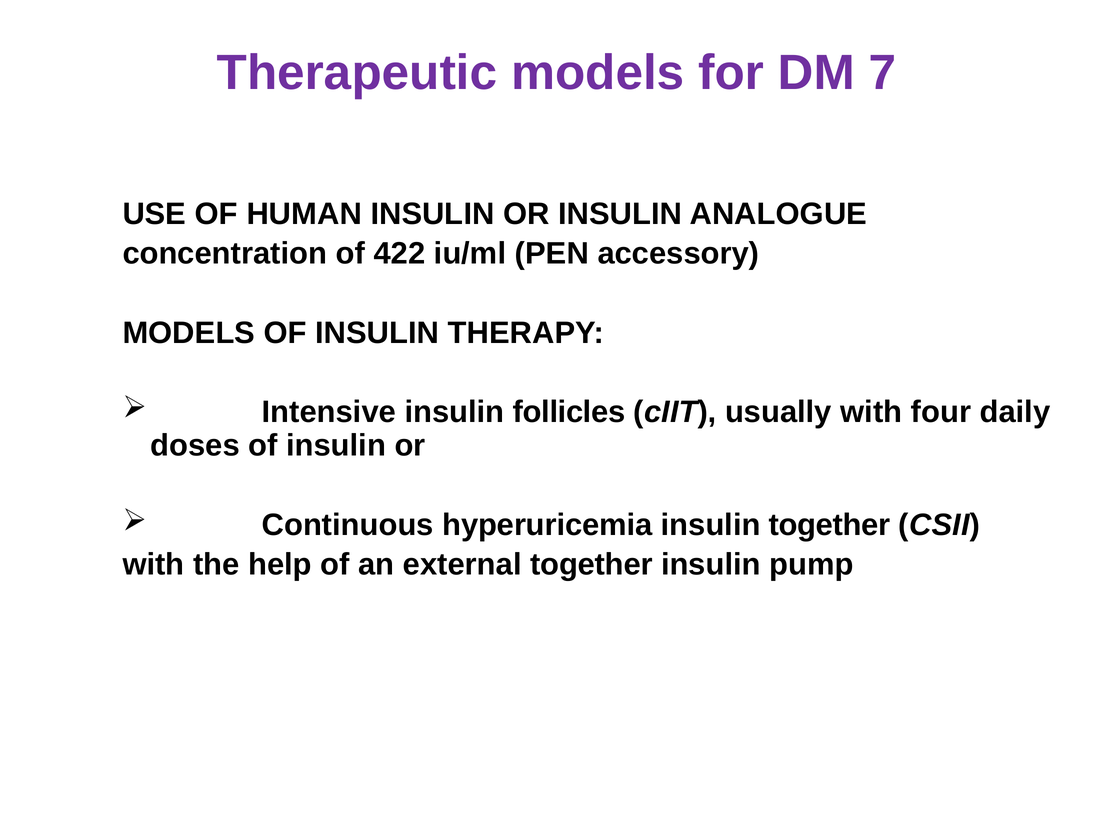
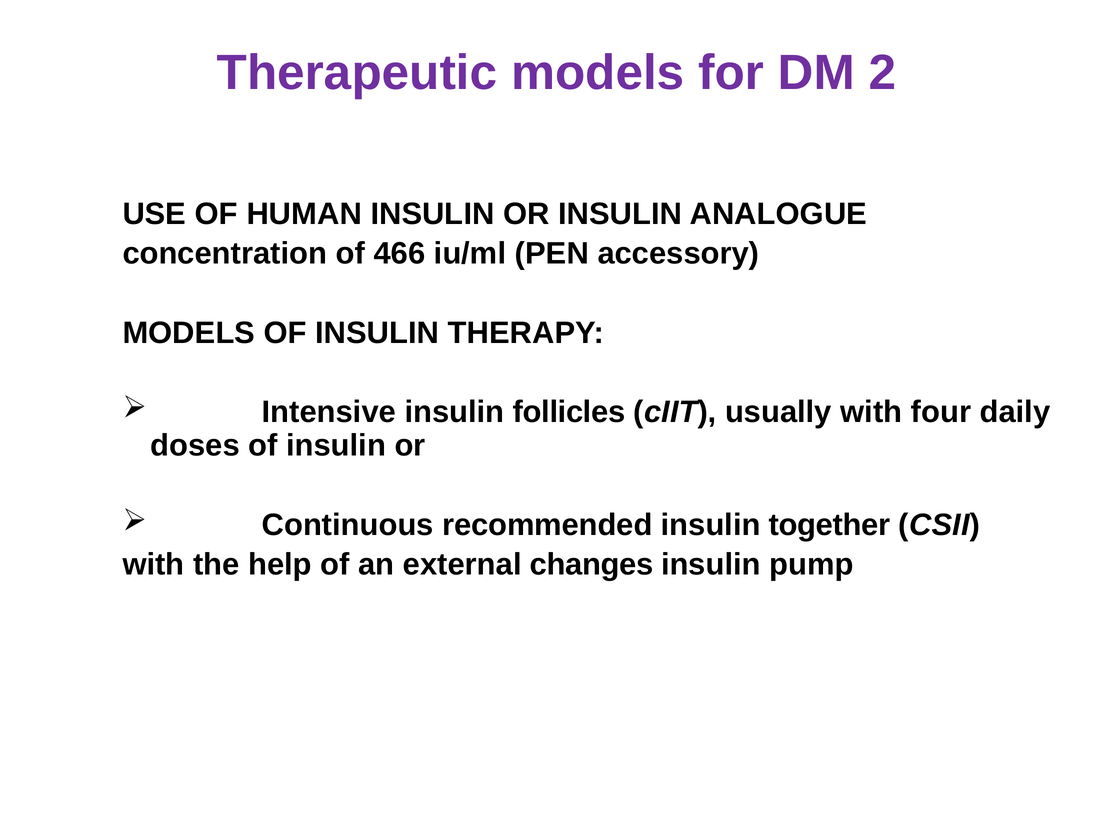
7: 7 -> 2 (882, 73)
422: 422 -> 466 (399, 254)
hyperuricemia: hyperuricemia -> recommended (547, 525)
external together: together -> changes (592, 564)
